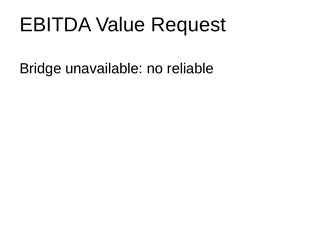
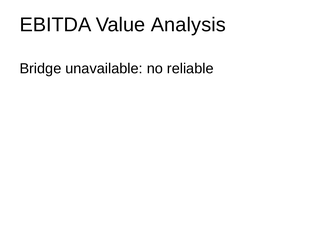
Request: Request -> Analysis (188, 25)
